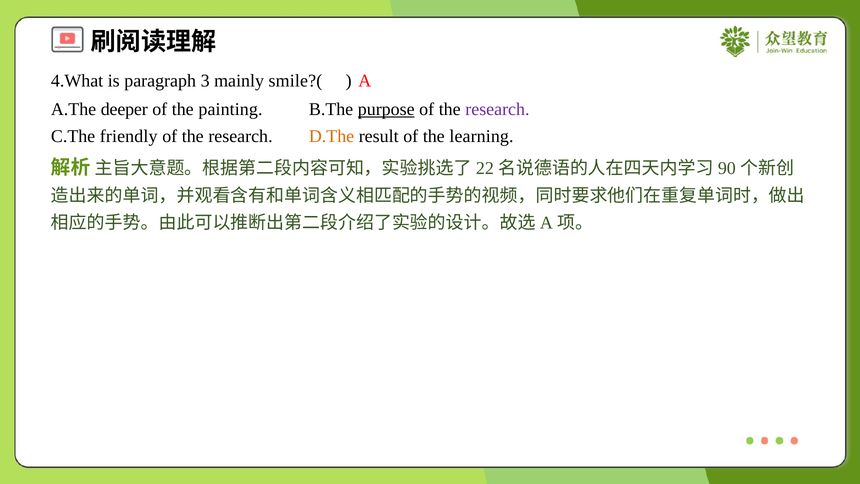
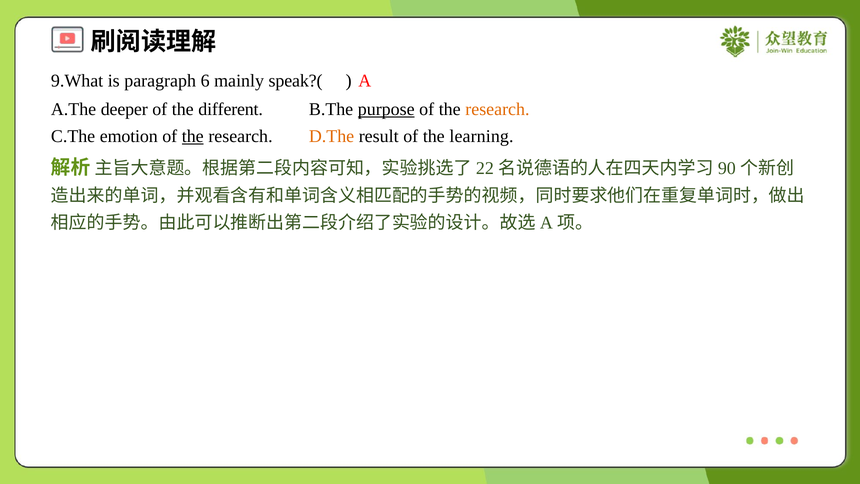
4.What: 4.What -> 9.What (77, 81)
3: 3 -> 6 (205, 81)
smile?(: smile?( -> speak?( (296, 81)
painting: painting -> different (231, 109)
research colour: purple -> orange (497, 109)
friendly: friendly -> emotion (129, 136)
the underline: none -> present (193, 136)
